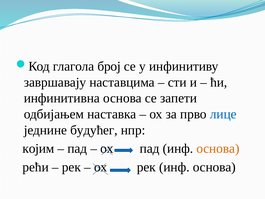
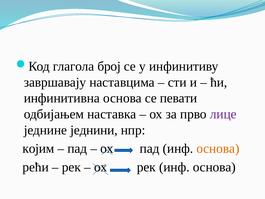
запети: запети -> певати (179, 98)
лице colour: blue -> purple (223, 114)
будућег: будућег -> једнини (94, 130)
